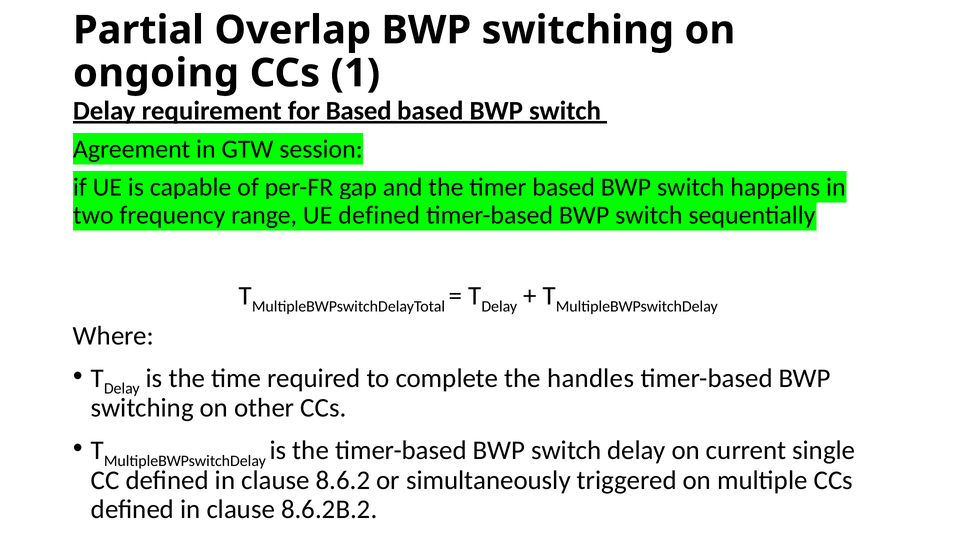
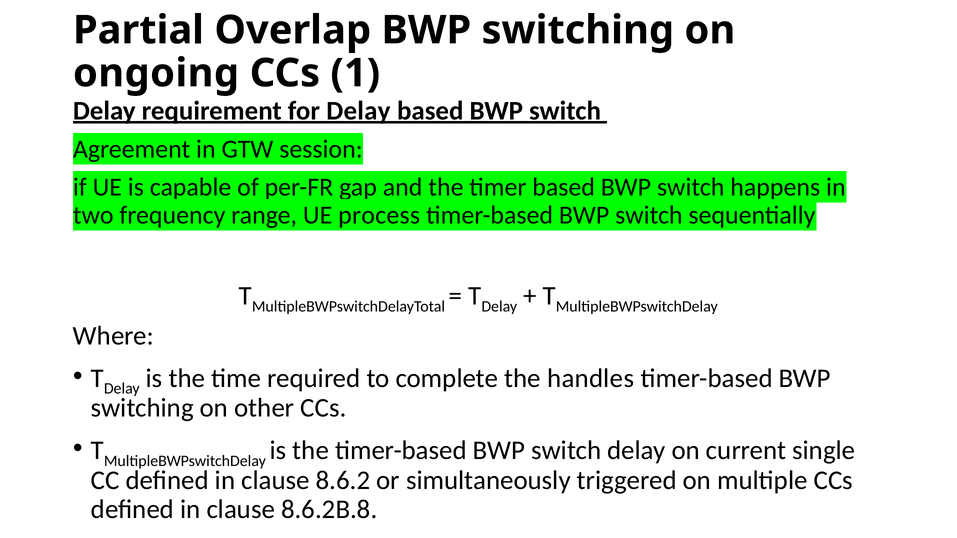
for Based: Based -> Delay (358, 111)
UE defined: defined -> process (379, 215)
8.6.2B.2: 8.6.2B.2 -> 8.6.2B.8 (329, 510)
